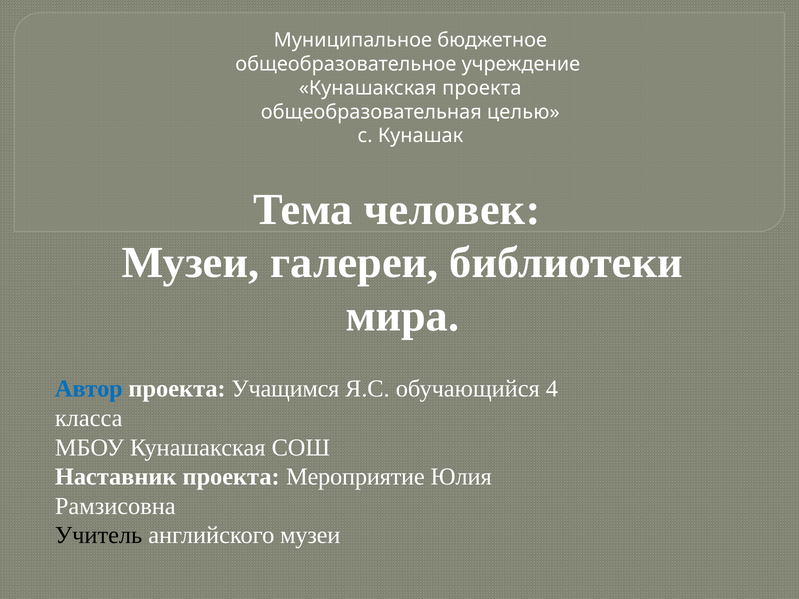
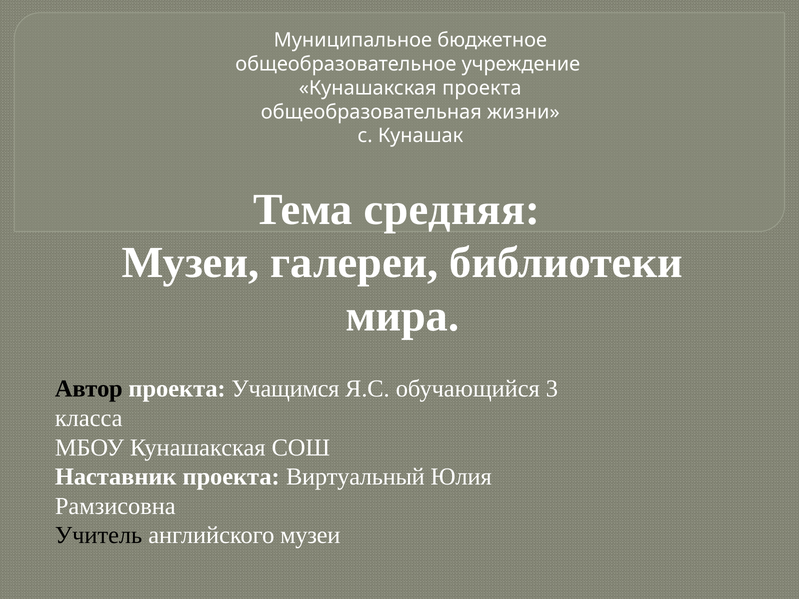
целью: целью -> жизни (523, 112)
человек: человек -> средняя (452, 210)
Автор colour: blue -> black (89, 389)
4: 4 -> 3 (552, 389)
Мероприятие: Мероприятие -> Виртуальный (355, 477)
